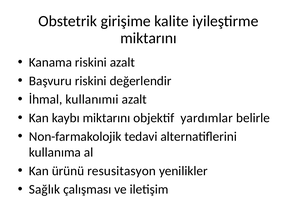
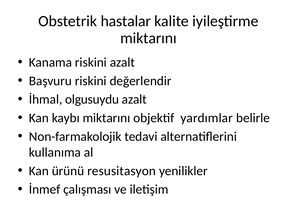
girişime: girişime -> hastalar (126, 21)
kullanımıi: kullanımıi -> olgusuydu (92, 99)
Sağlık: Sağlık -> İnmef (45, 189)
